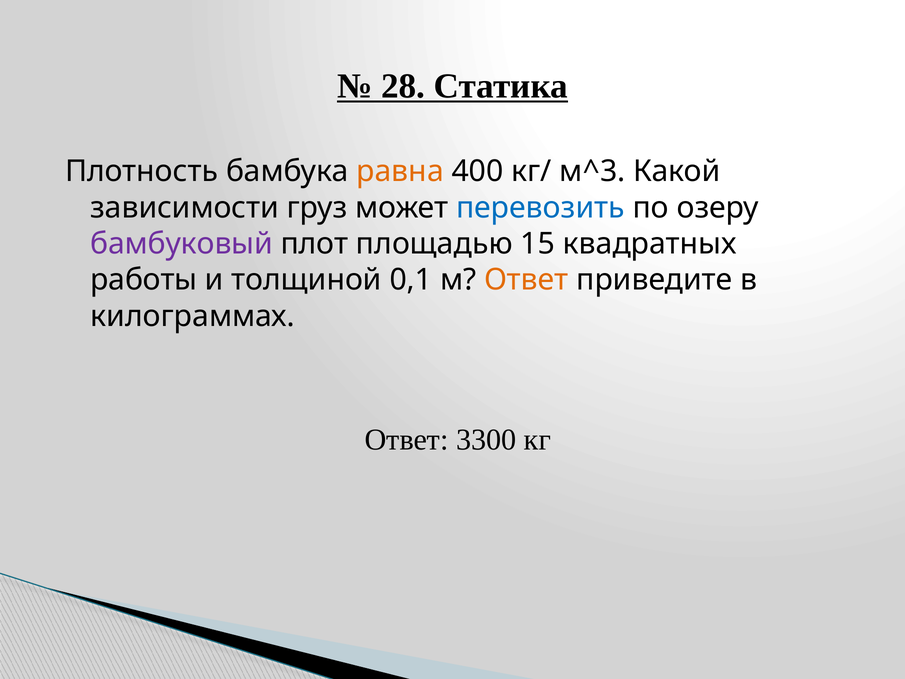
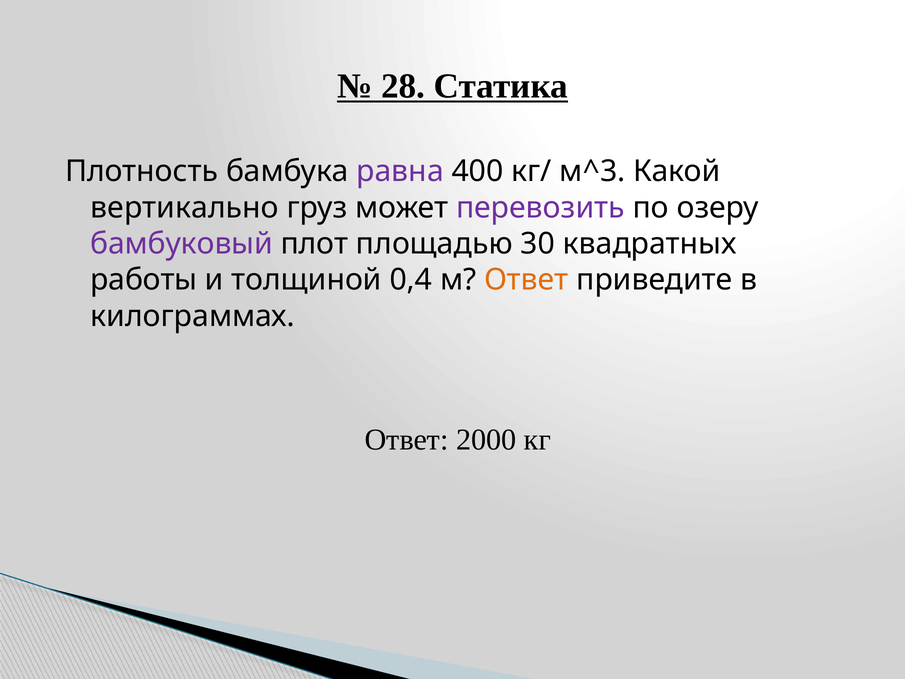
равна colour: orange -> purple (400, 171)
зависимости: зависимости -> вертикально (185, 207)
перевозить colour: blue -> purple (540, 207)
15: 15 -> 30 (538, 244)
0,1: 0,1 -> 0,4 (411, 280)
3300: 3300 -> 2000 (486, 440)
